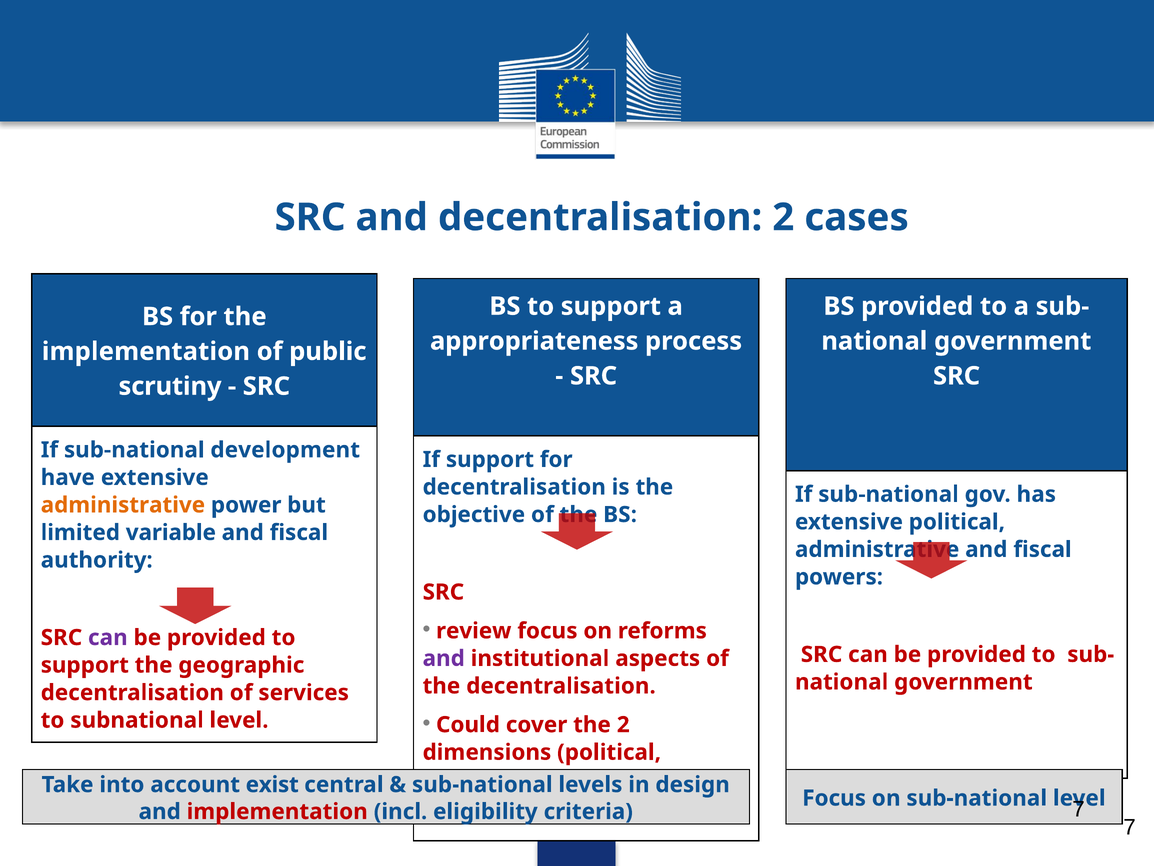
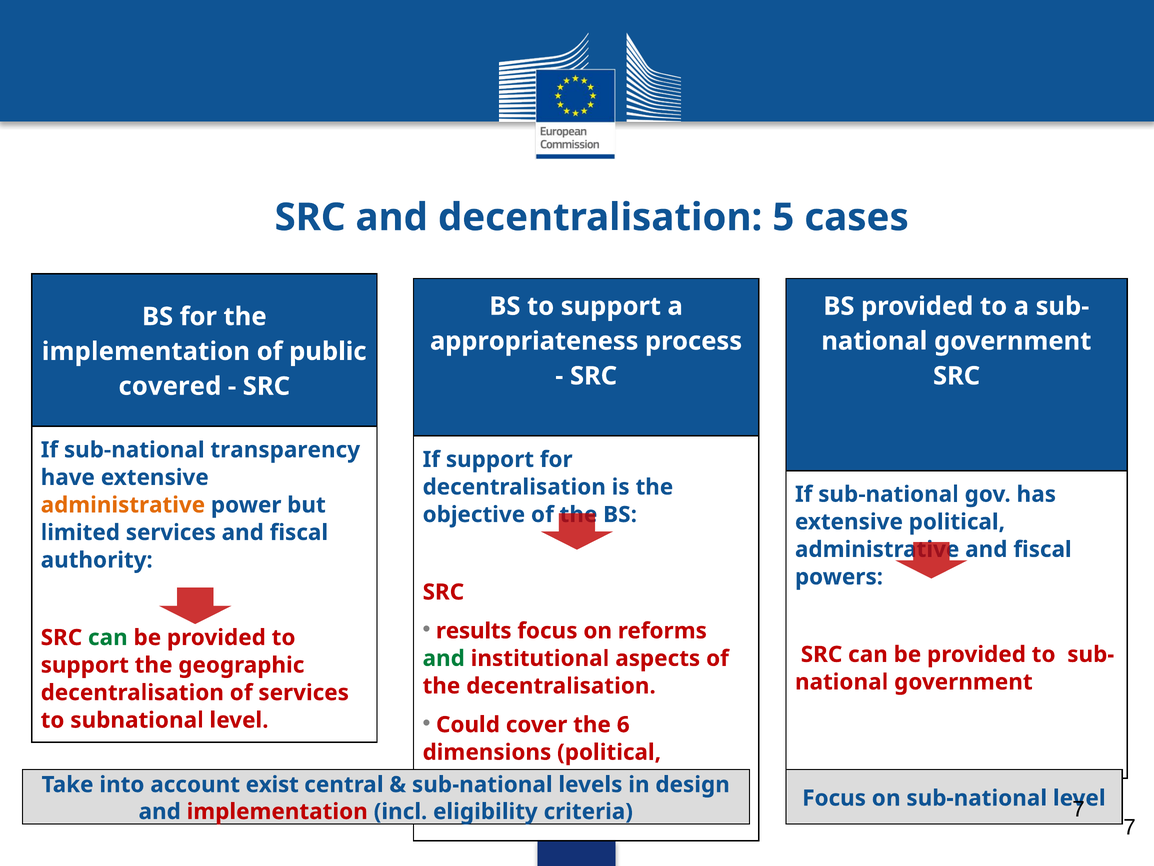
decentralisation 2: 2 -> 5 (783, 217)
scrutiny: scrutiny -> covered (170, 386)
development: development -> transparency (285, 450)
limited variable: variable -> services (171, 532)
review: review -> results (474, 631)
can colour: purple -> green (108, 637)
and colour: purple -> green (444, 658)
the 2: 2 -> 6 (623, 724)
